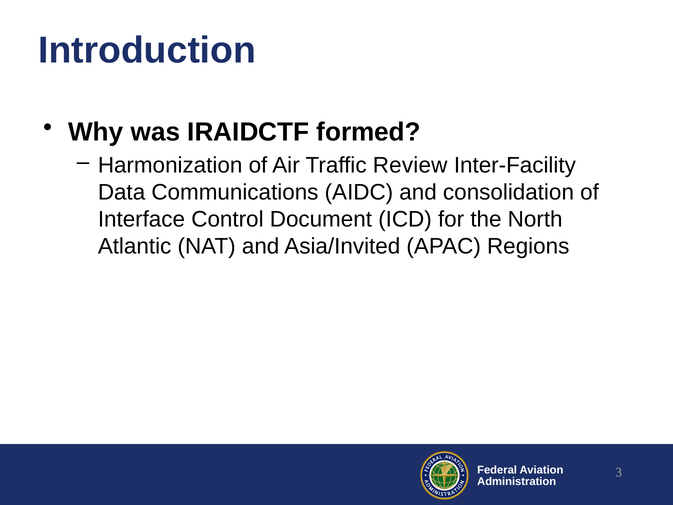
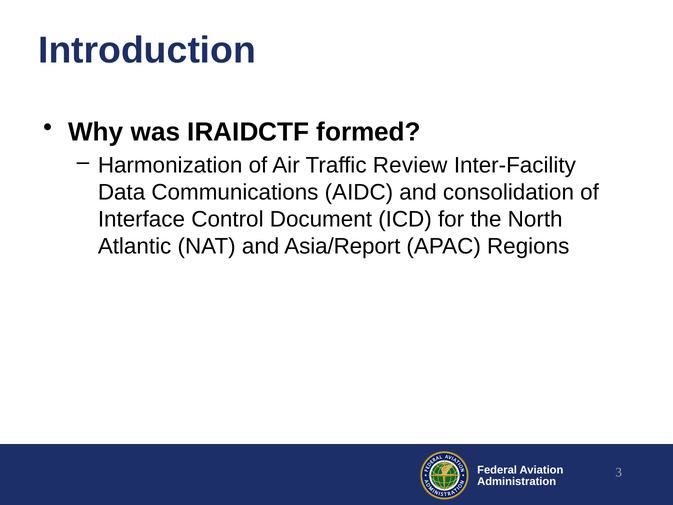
Asia/Invited: Asia/Invited -> Asia/Report (342, 246)
